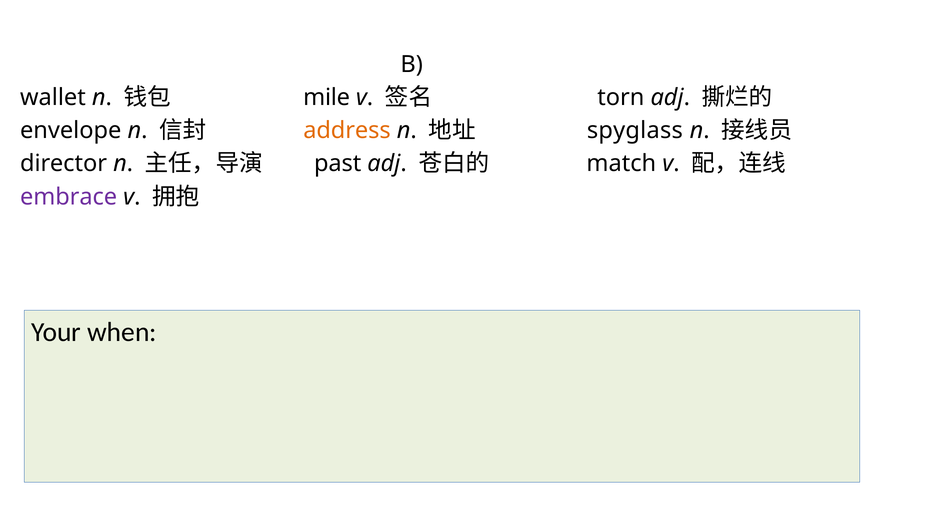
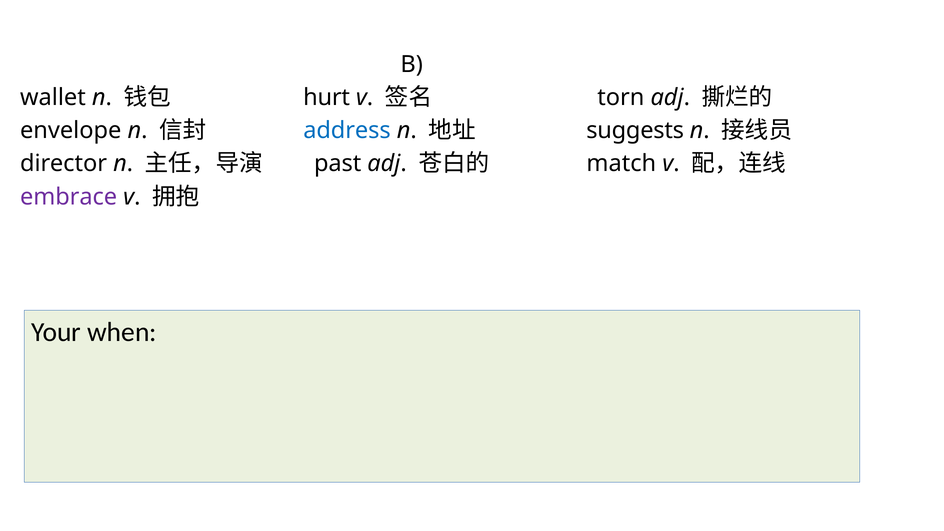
mile: mile -> hurt (327, 98)
address colour: orange -> blue (347, 131)
spyglass: spyglass -> suggests (635, 131)
